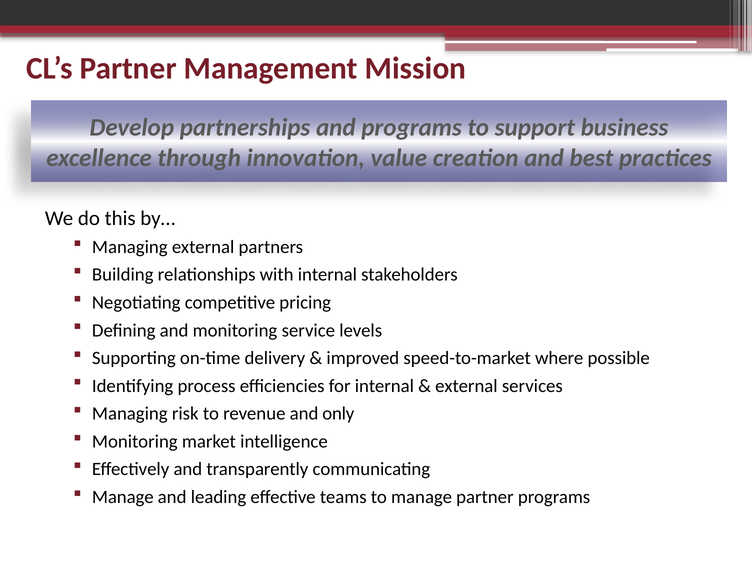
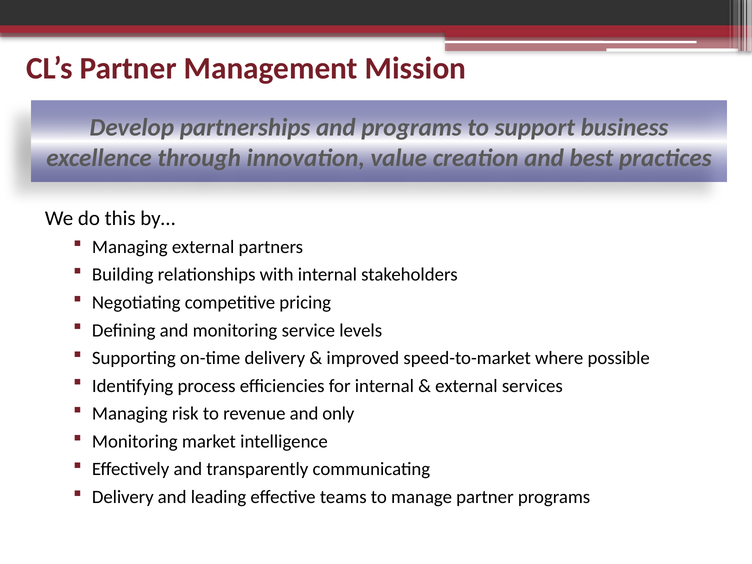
Manage: Manage -> Delivery (123, 497)
